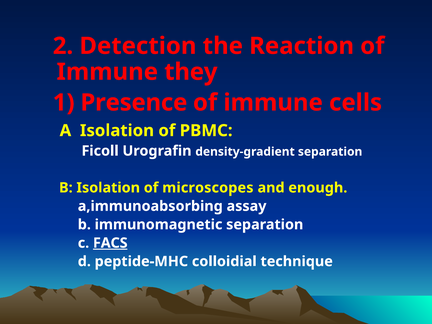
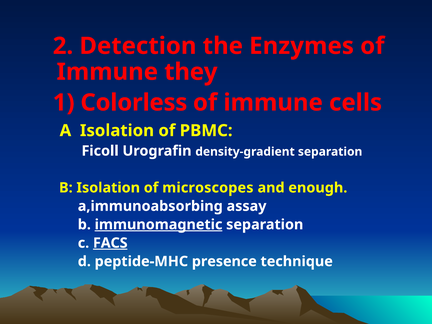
Reaction: Reaction -> Enzymes (302, 46)
Presence: Presence -> Colorless (134, 103)
immunomagnetic underline: none -> present (159, 225)
colloidial: colloidial -> presence (224, 261)
